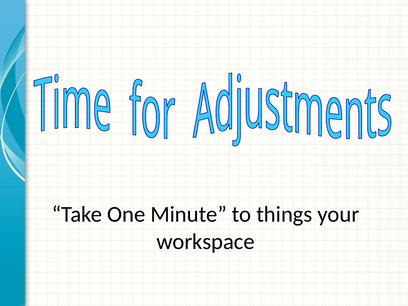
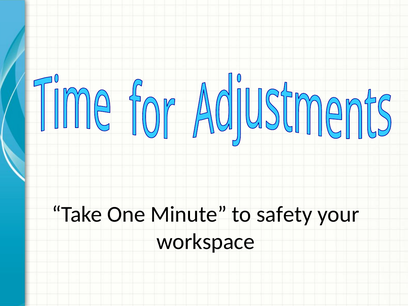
things: things -> safety (284, 214)
